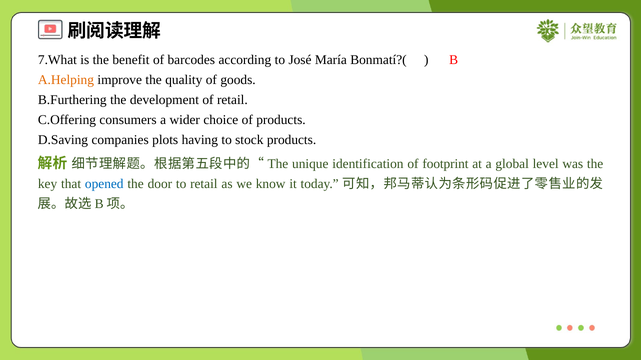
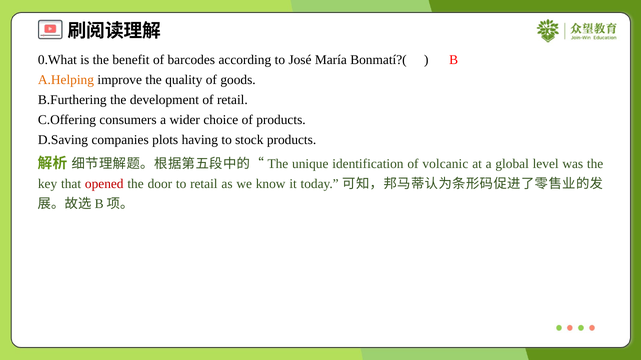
7.What: 7.What -> 0.What (57, 60)
footprint: footprint -> volcanic (445, 164)
opened colour: blue -> red (104, 184)
